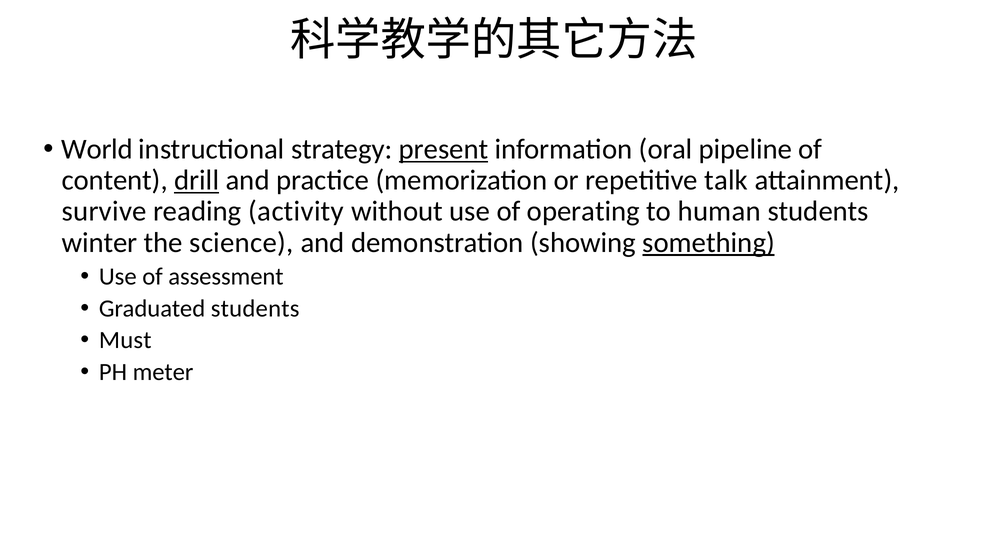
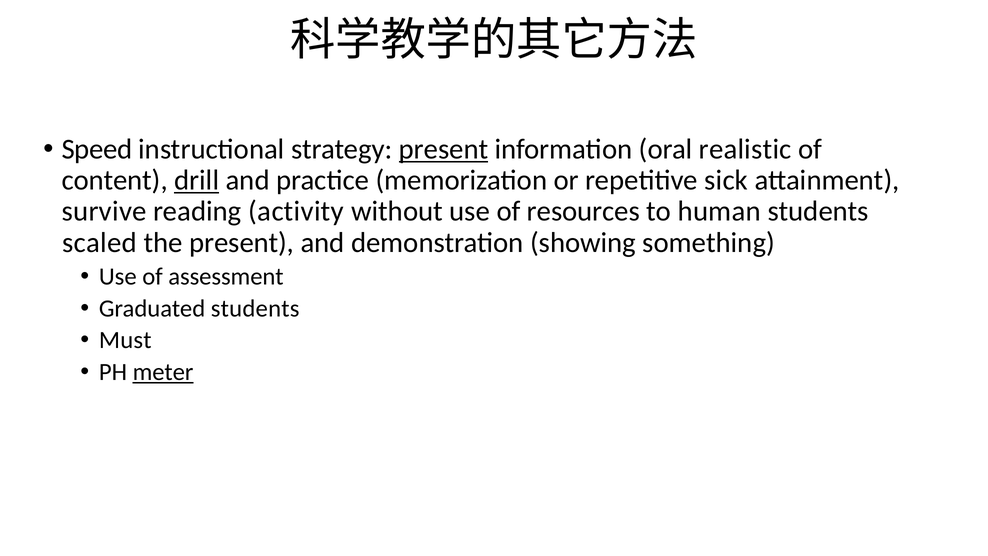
World: World -> Speed (97, 149)
pipeline: pipeline -> realistic (745, 149)
talk: talk -> sick (726, 180)
operating: operating -> resources (583, 211)
winter: winter -> scaled (99, 242)
the science: science -> present (242, 242)
something underline: present -> none (709, 242)
meter underline: none -> present (163, 372)
